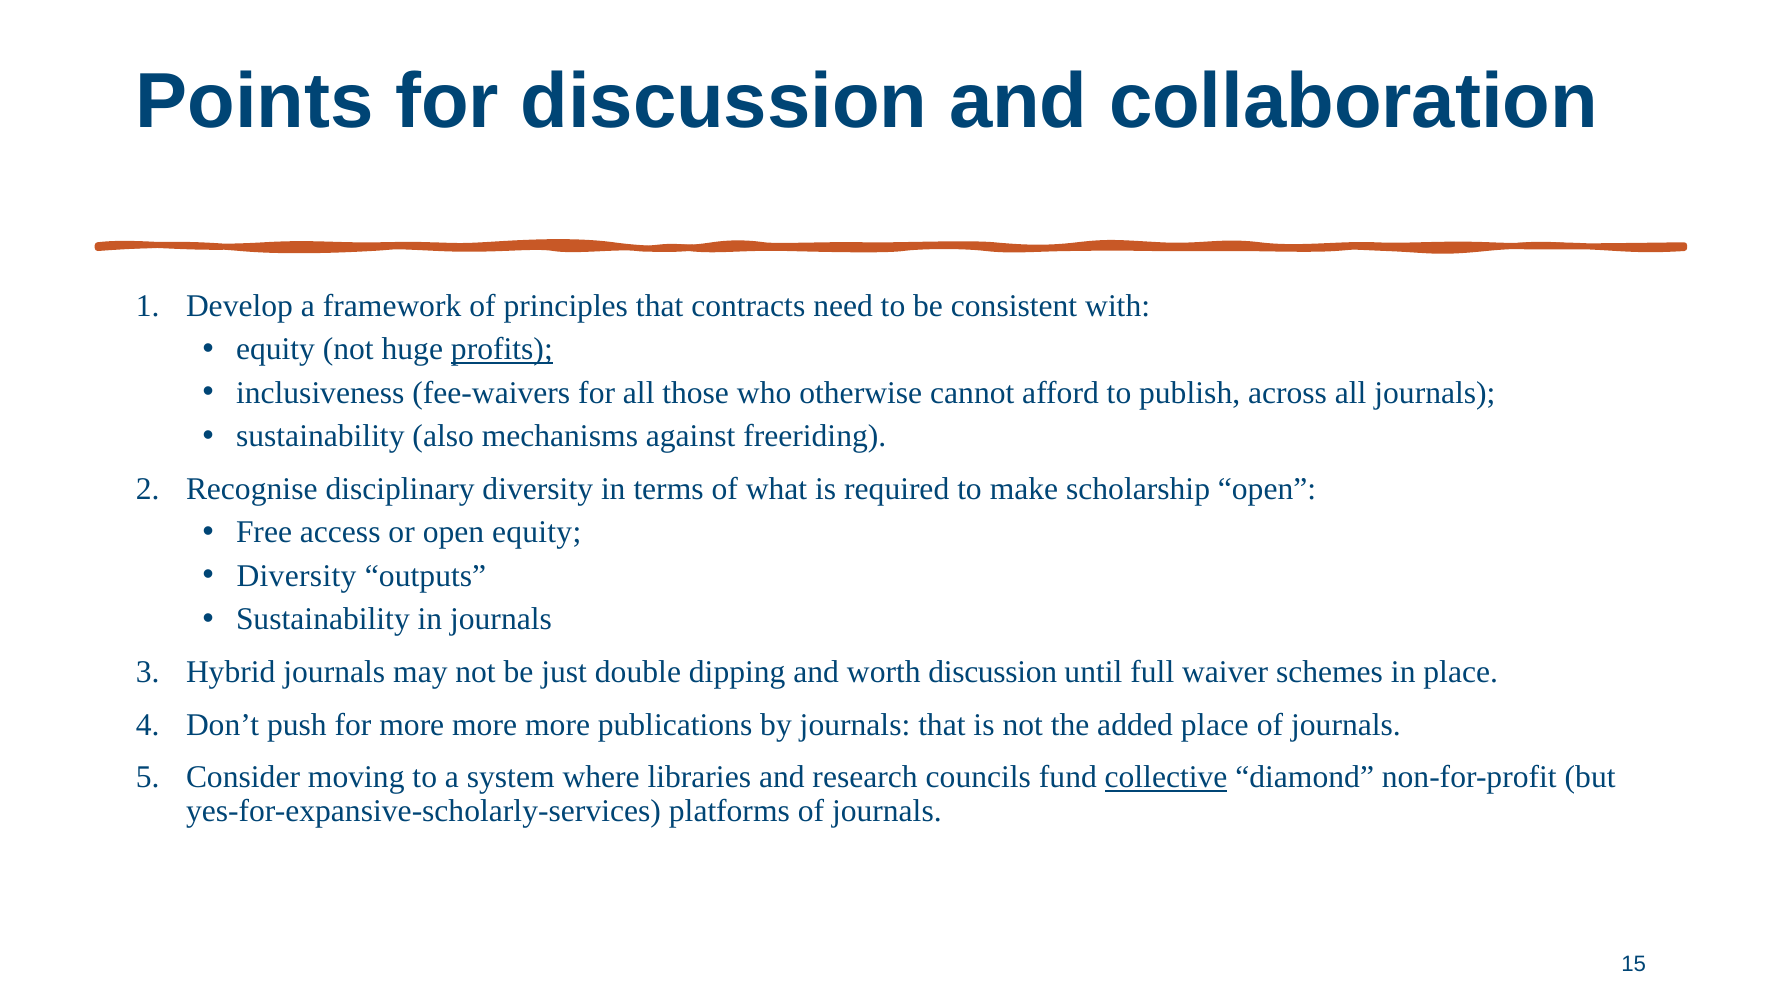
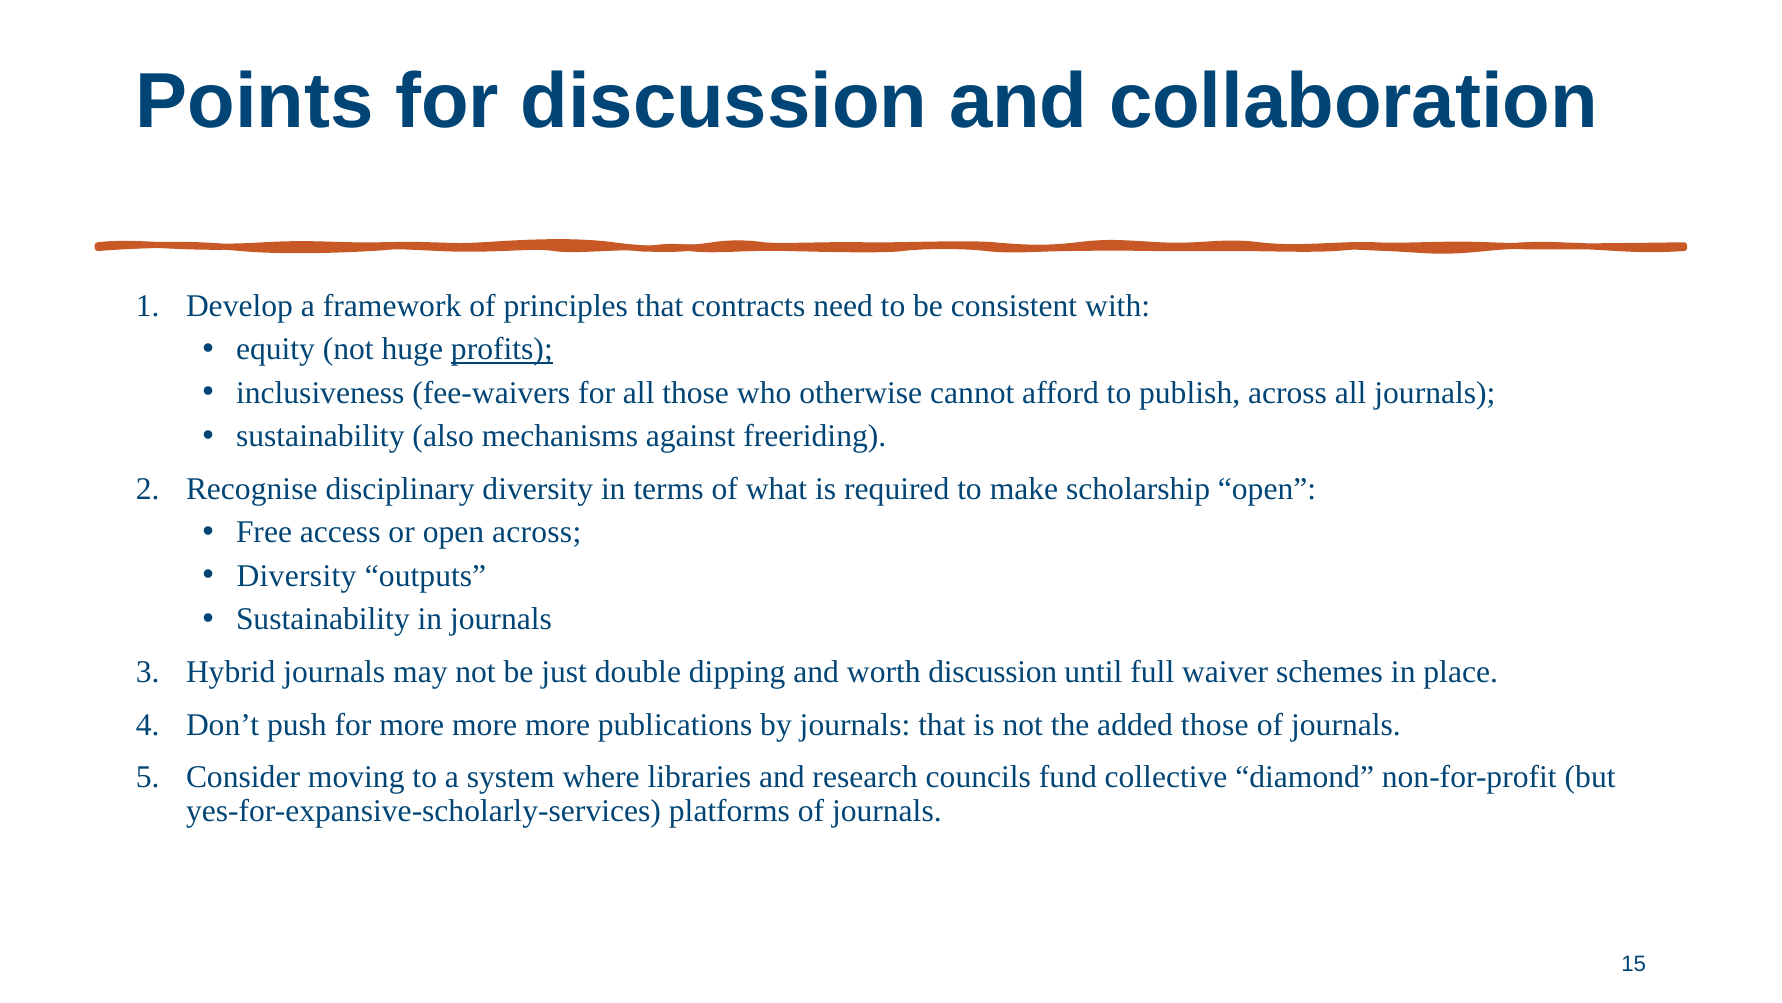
open equity: equity -> across (537, 532)
added place: place -> those (1215, 724)
collective underline: present -> none (1166, 777)
